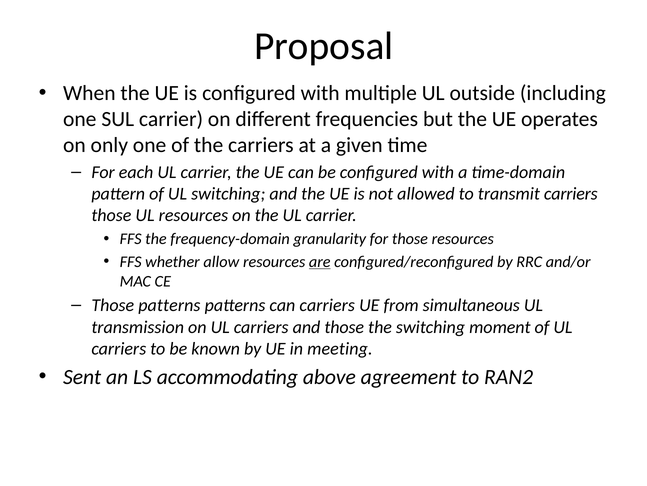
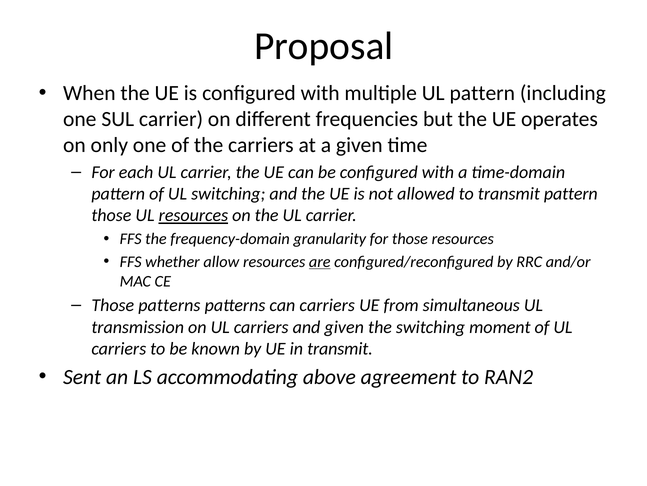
UL outside: outside -> pattern (482, 93)
transmit carriers: carriers -> pattern (571, 194)
resources underline: none -> present (193, 215)
and those: those -> given (344, 327)
in meeting: meeting -> transmit (340, 348)
